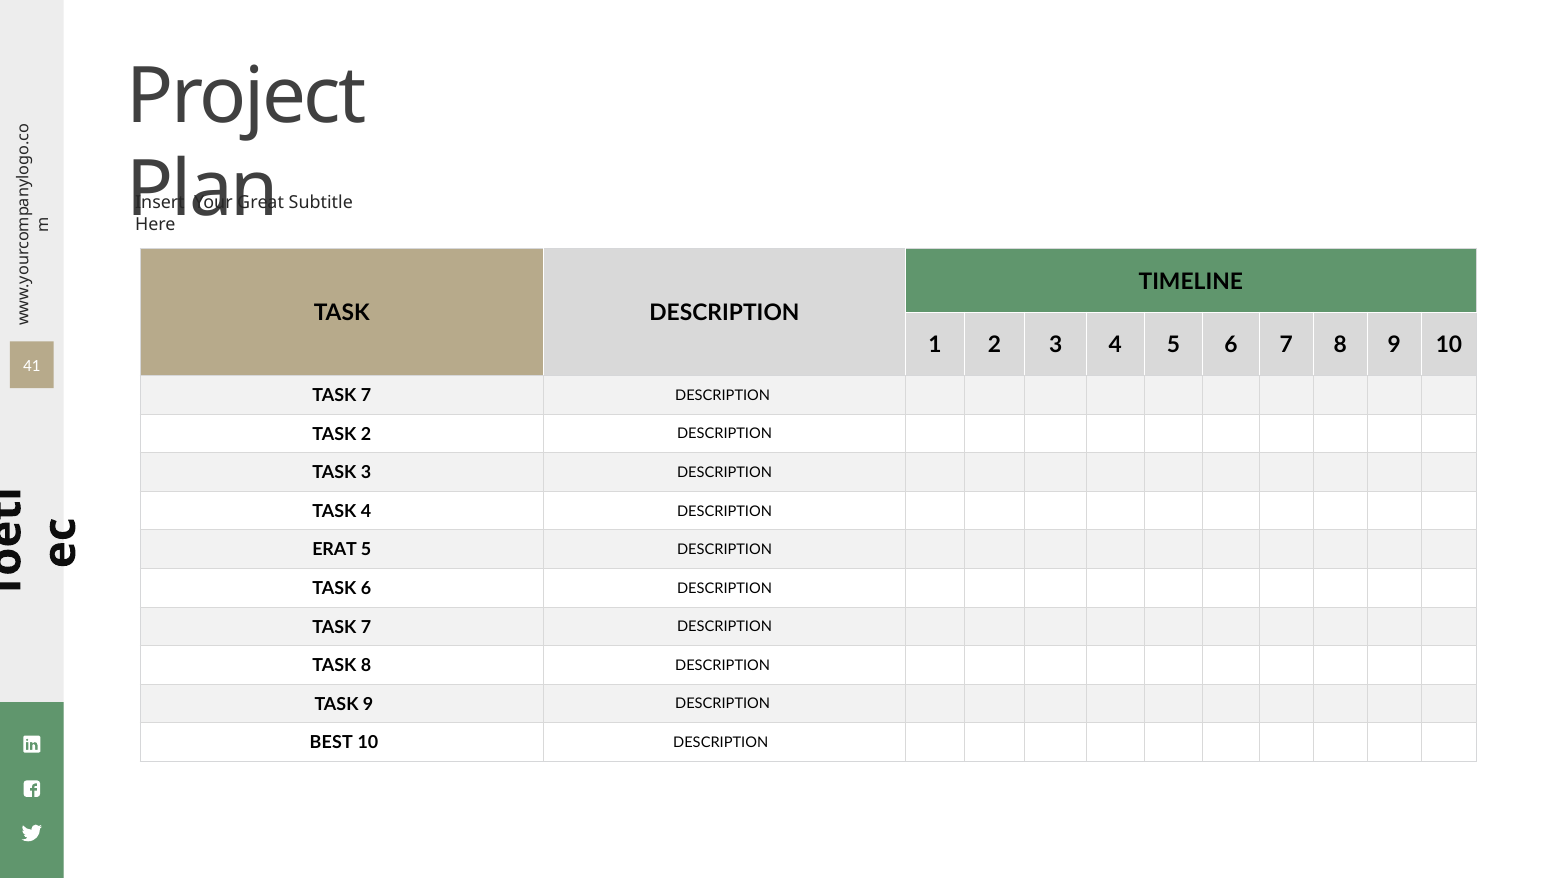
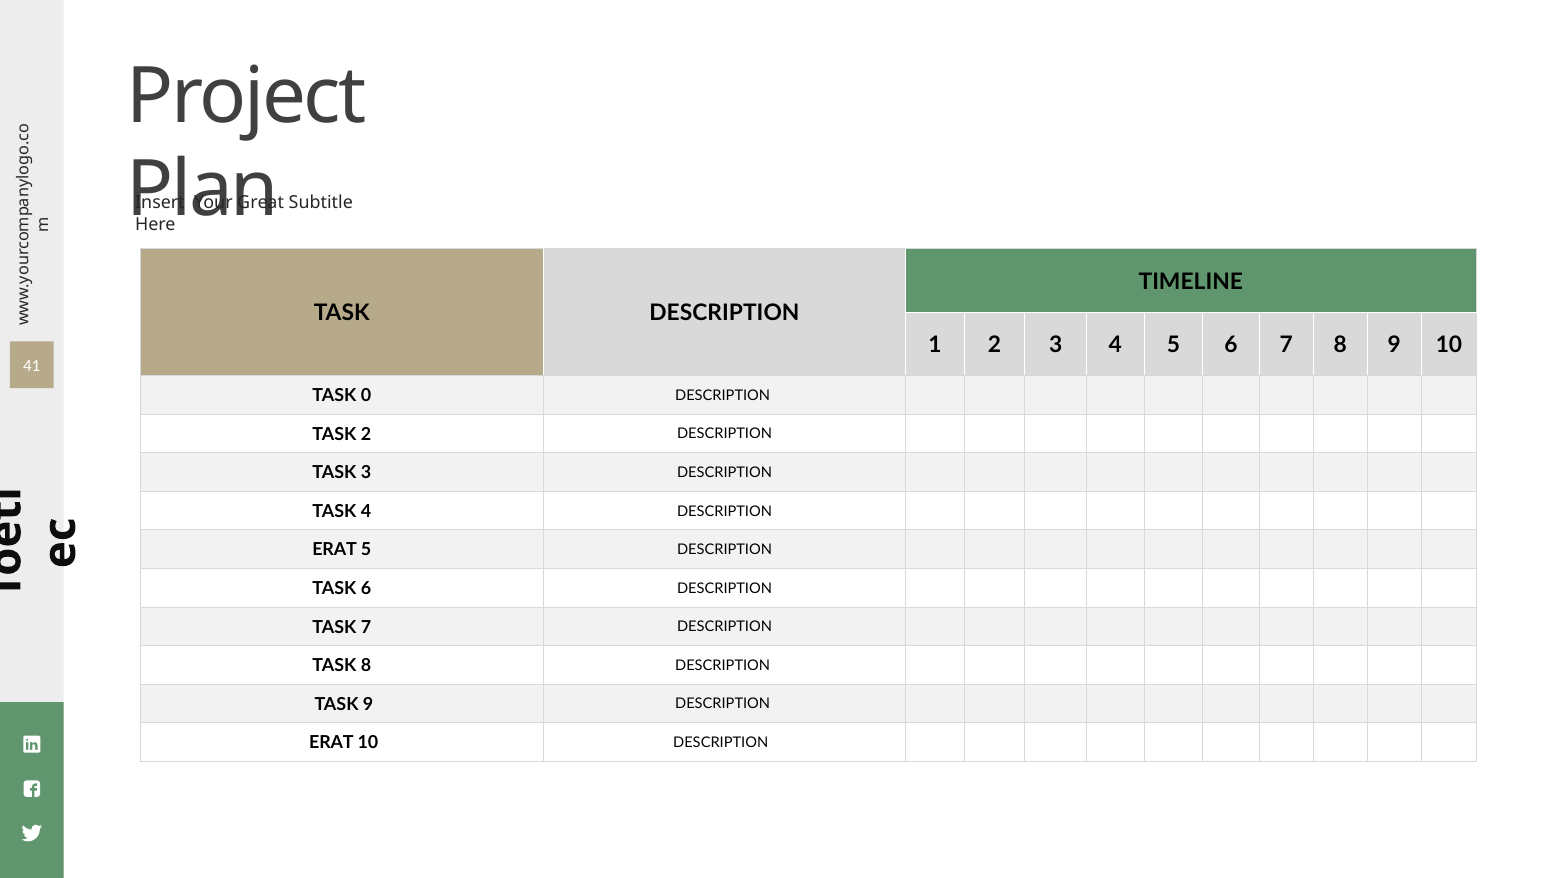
7: 7 -> 0 (366, 396)
BEST: BEST -> ERAT (331, 743)
